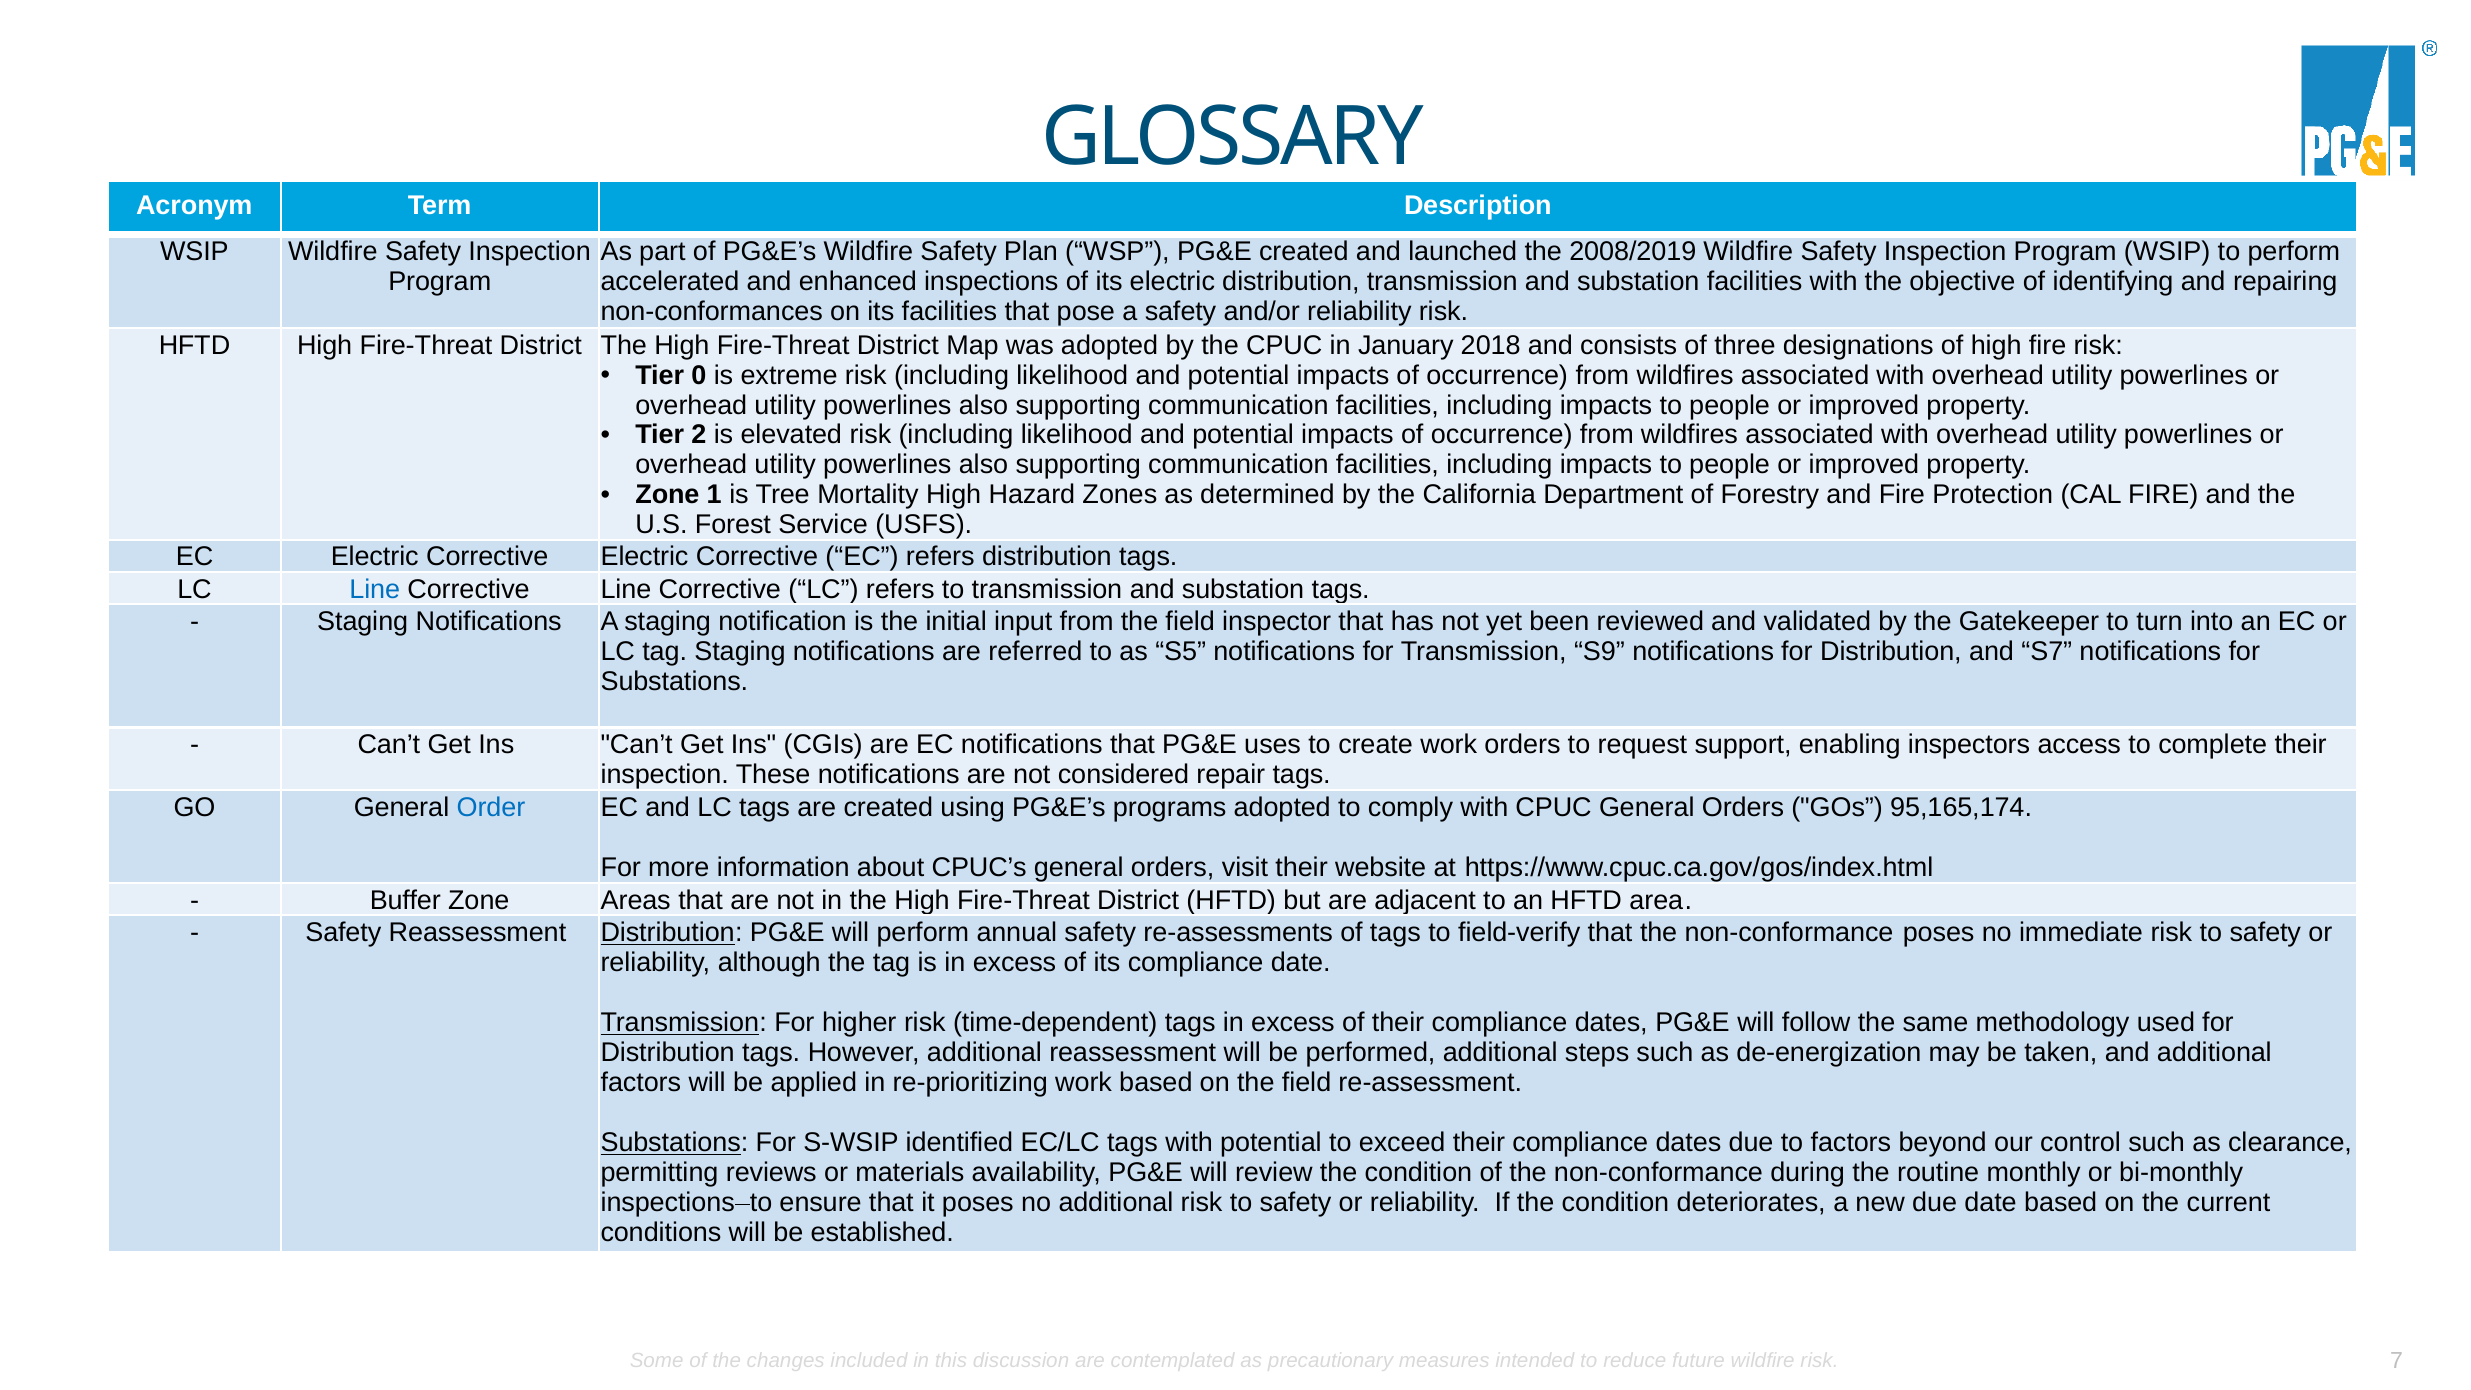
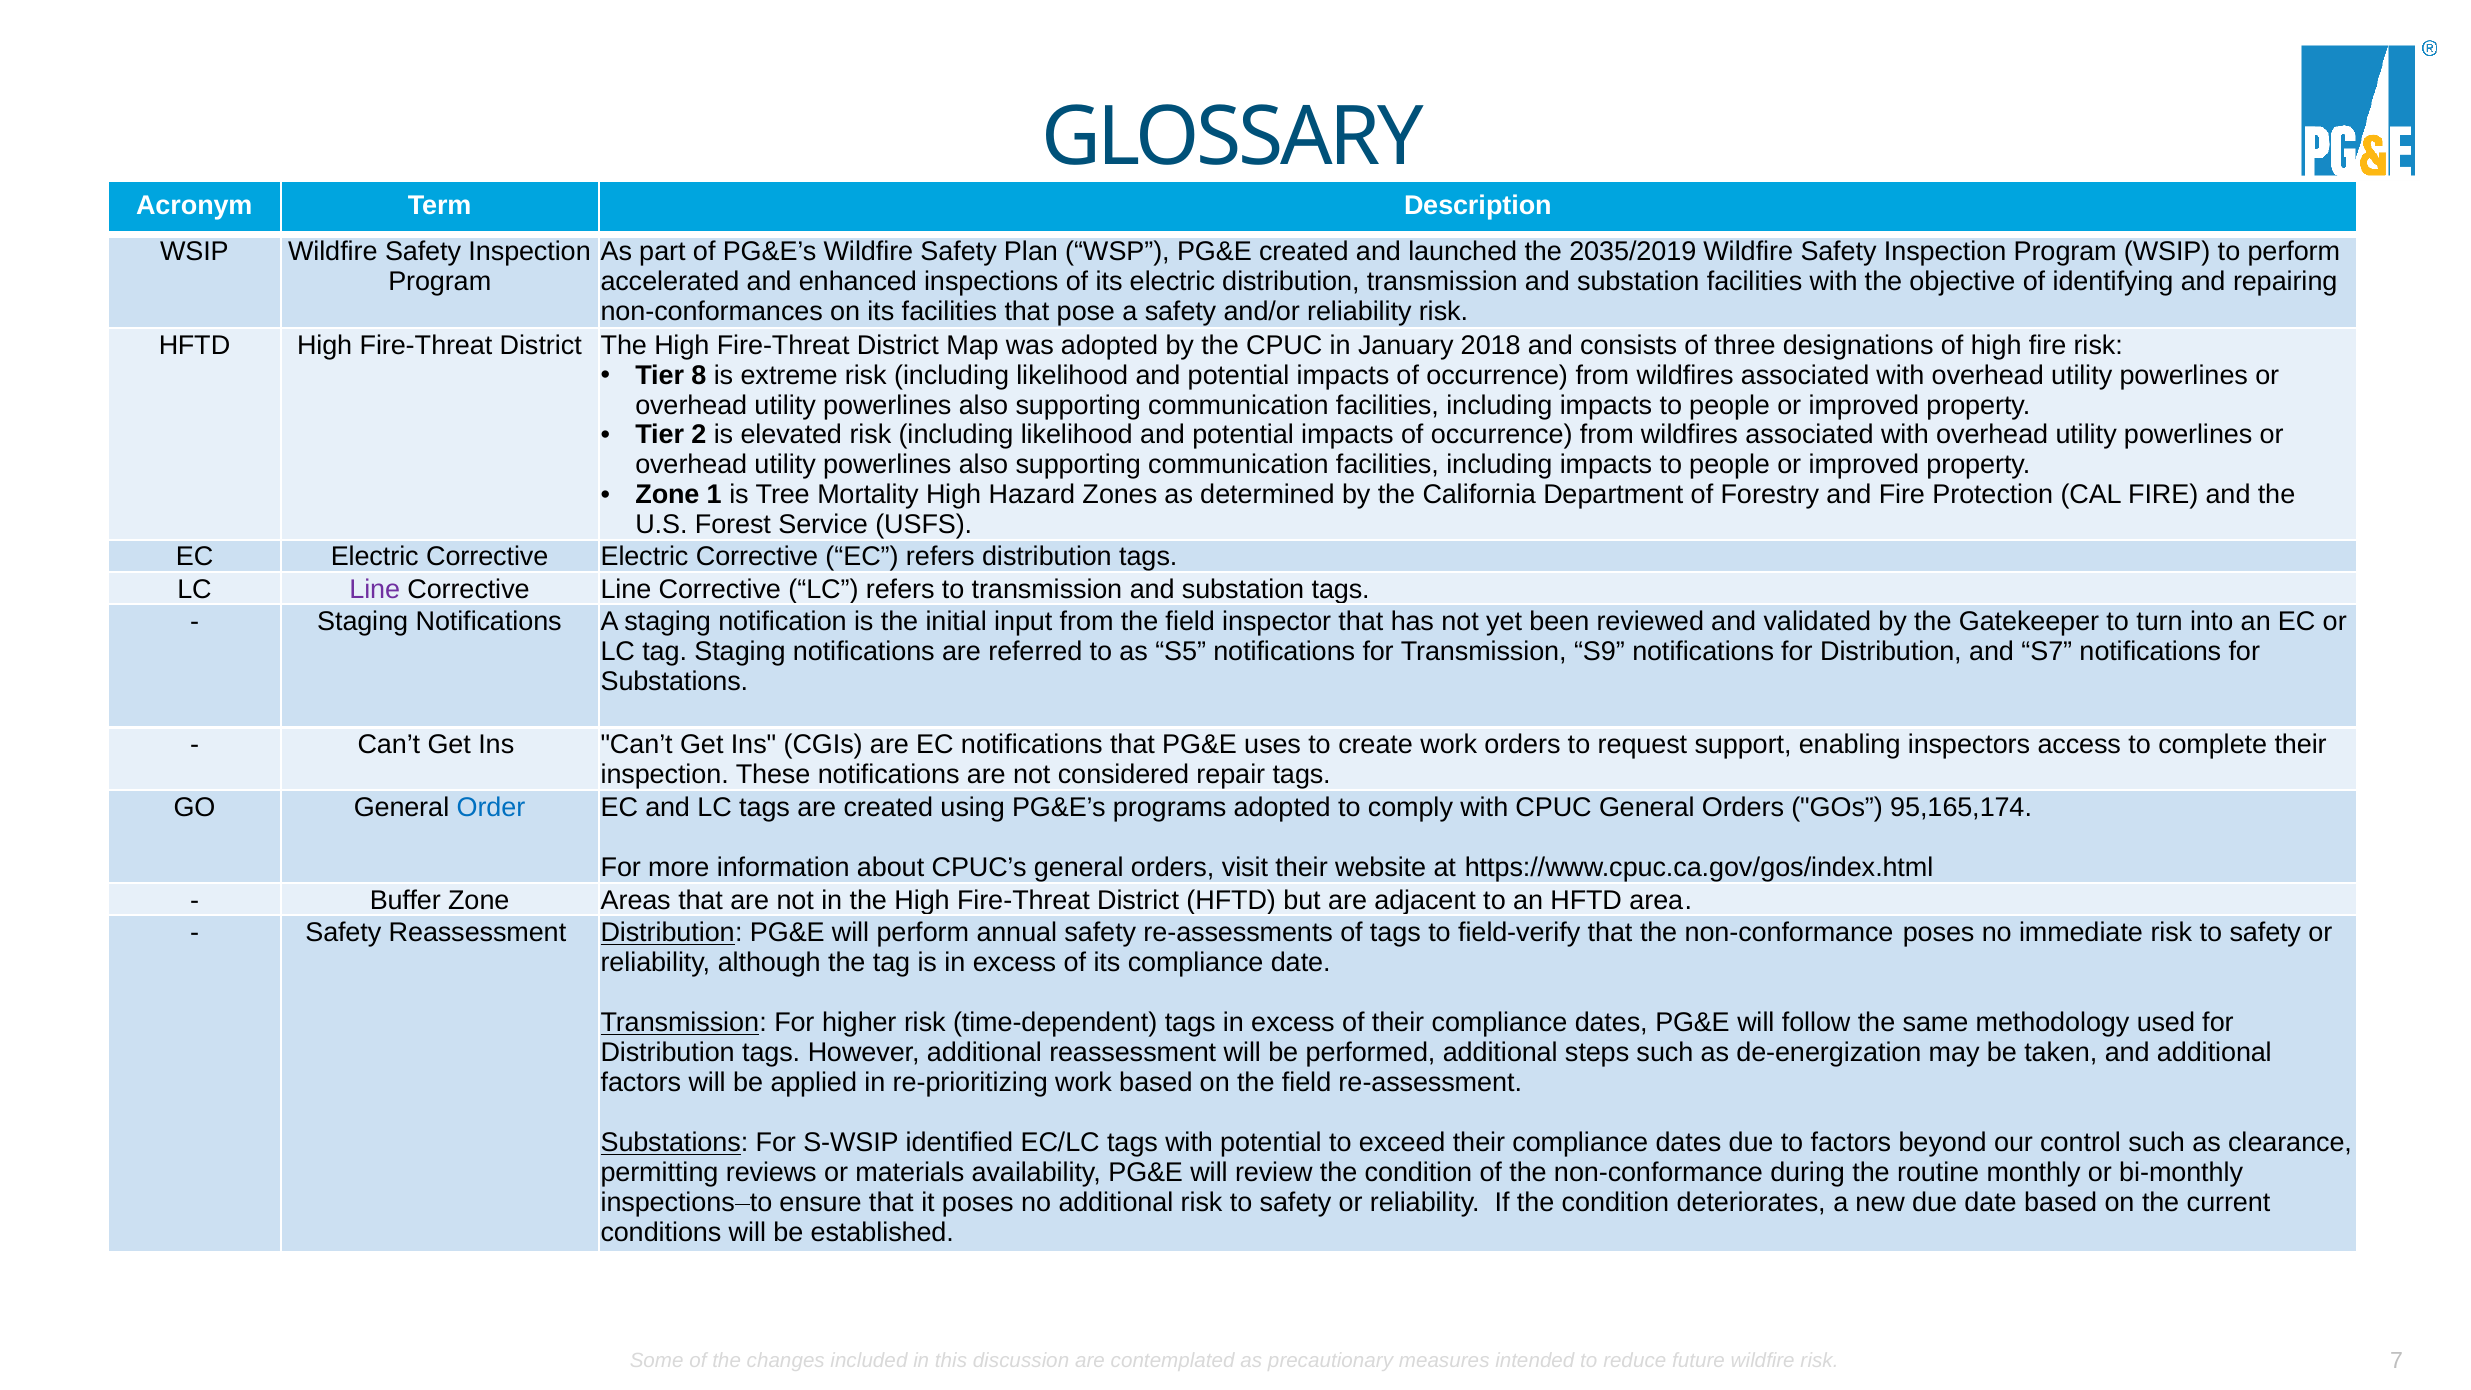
2008/2019: 2008/2019 -> 2035/2019 (1633, 252)
0: 0 -> 8 (699, 375)
Line colour: blue -> purple (375, 589)
